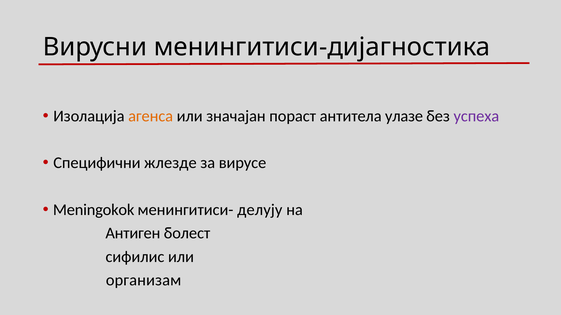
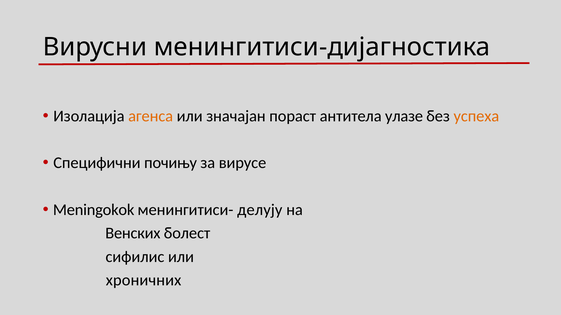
успеха colour: purple -> orange (476, 116)
жлезде: жлезде -> почињу (171, 163)
Антиген: Антиген -> Венских (133, 234)
организам: организам -> хроничних (144, 281)
